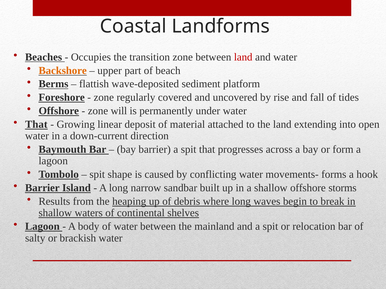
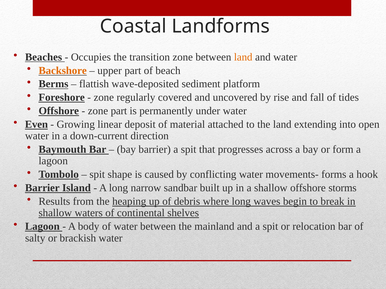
land colour: red -> orange (243, 57)
zone will: will -> part (119, 111)
That: That -> Even (36, 125)
